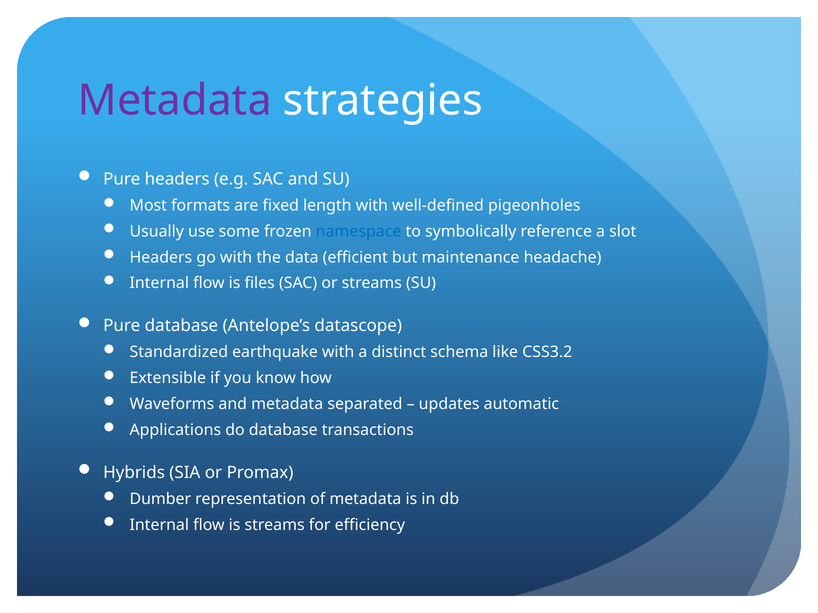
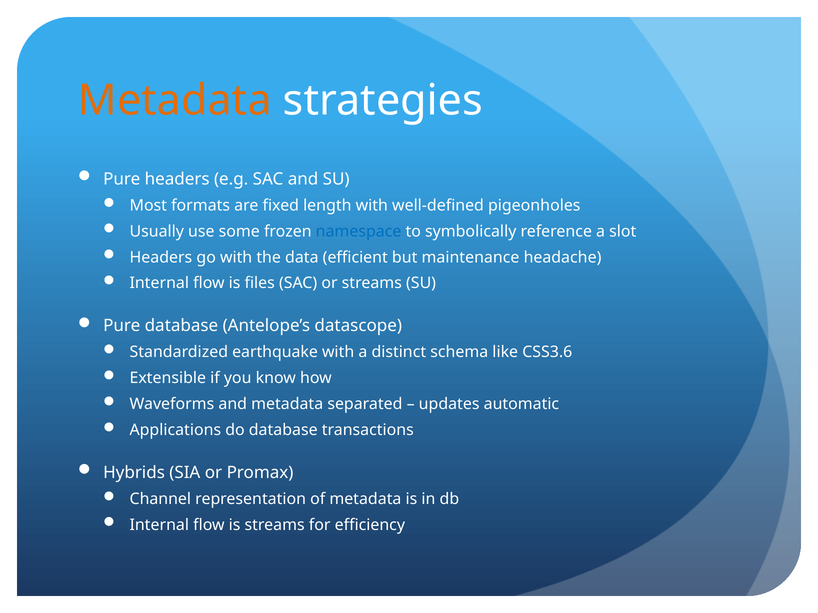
Metadata colour: purple -> orange (175, 100)
CSS3.2: CSS3.2 -> CSS3.6 (547, 353)
Dumber: Dumber -> Channel (160, 499)
